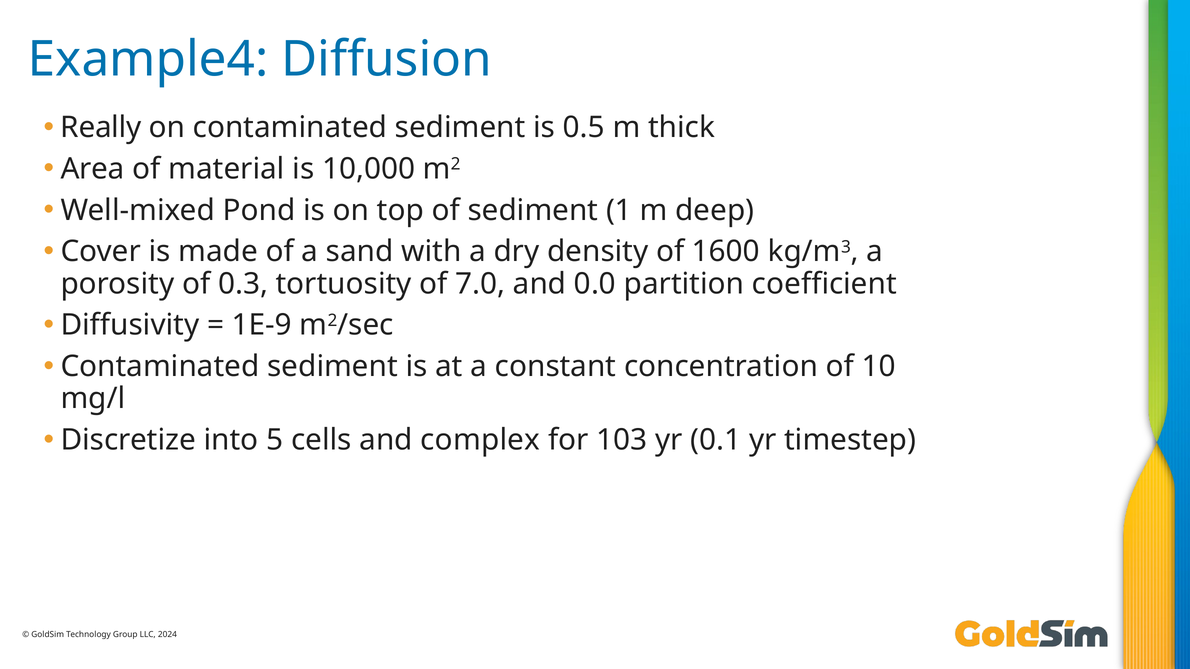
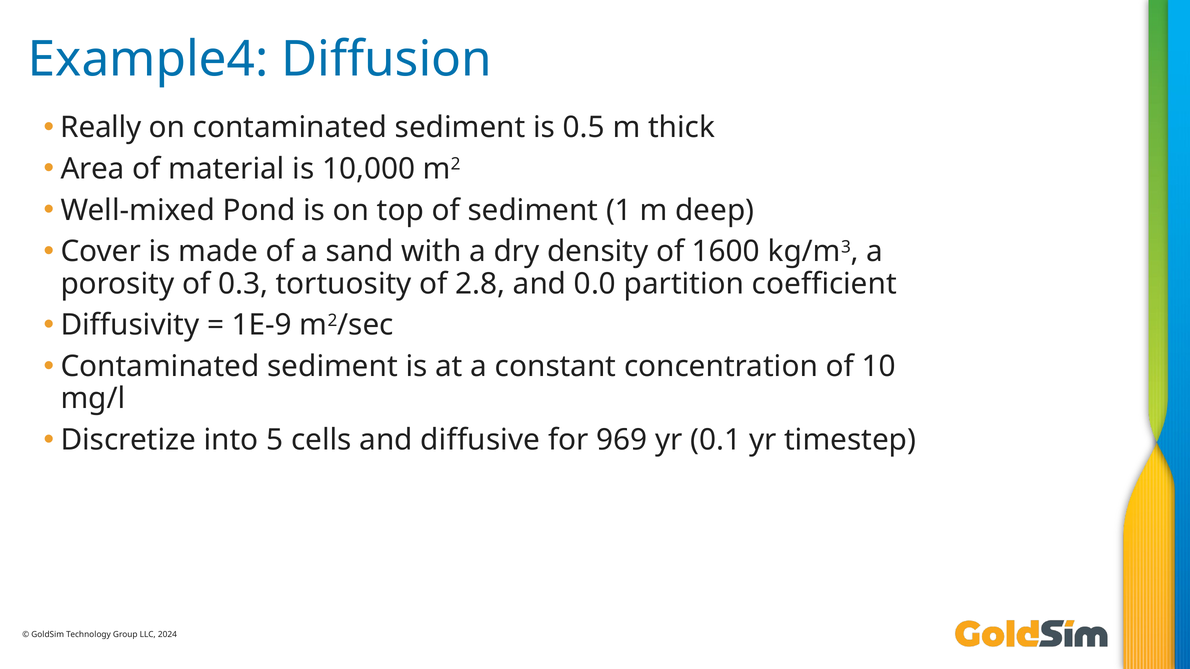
7.0: 7.0 -> 2.8 (480, 284)
complex: complex -> diffusive (480, 440)
103: 103 -> 969 (622, 440)
